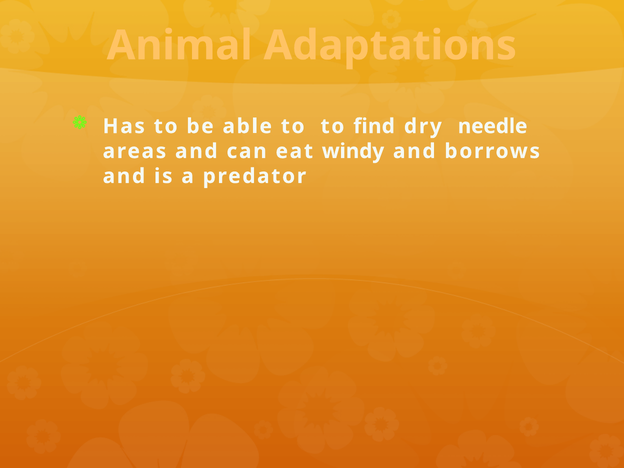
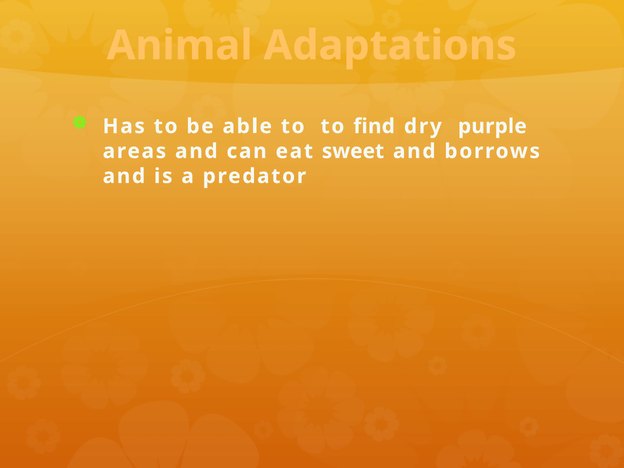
needle: needle -> purple (492, 126)
windy: windy -> sweet (353, 151)
